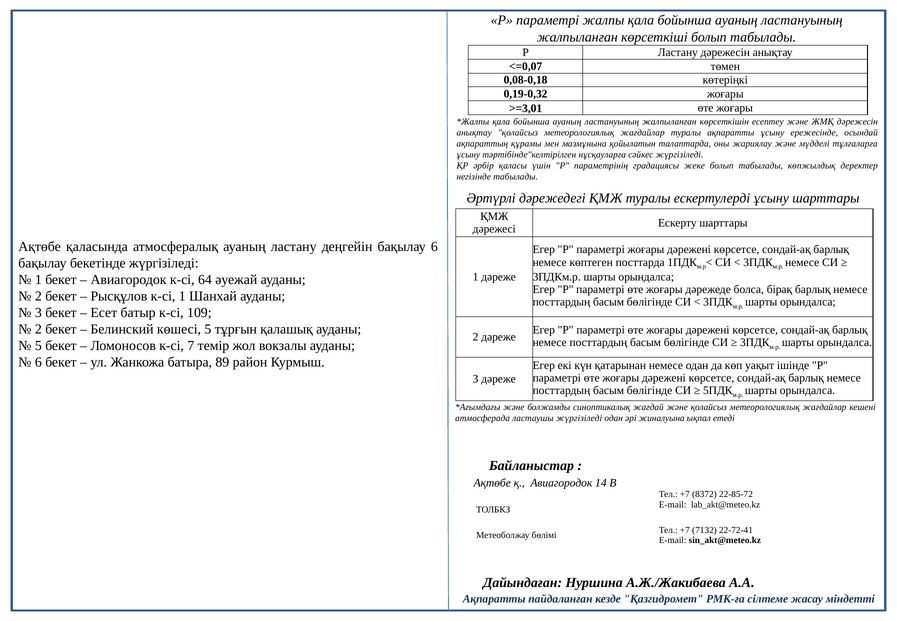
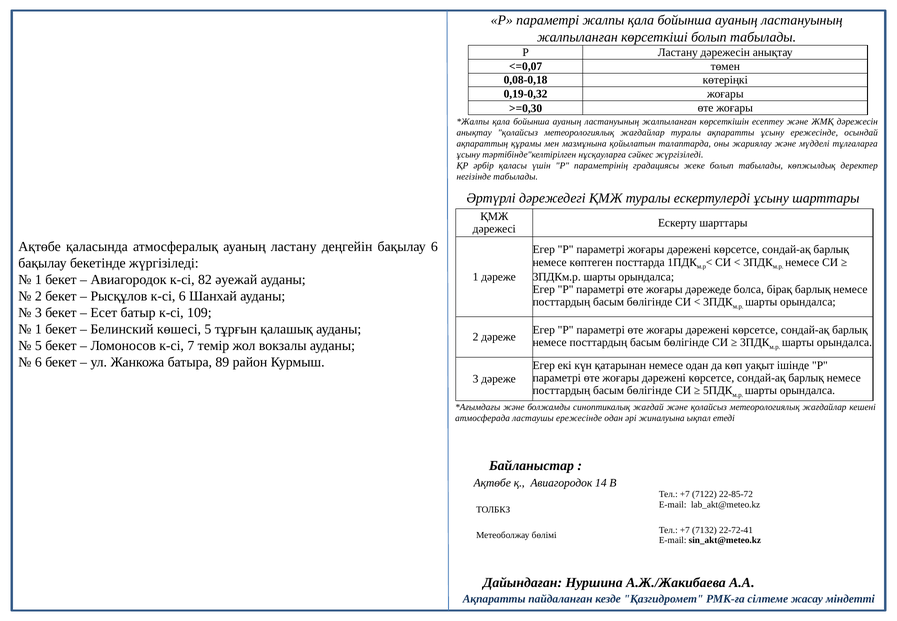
>=3,01: >=3,01 -> >=0,30 (526, 108)
64: 64 -> 82 (205, 280)
к-сі 1: 1 -> 6 (182, 296)
2: 2 -> 1 (38, 329)
ластаушы жүргізіледі: жүргізіледі -> ережесінде (579, 418)
8372: 8372 -> 7122 (704, 494)
